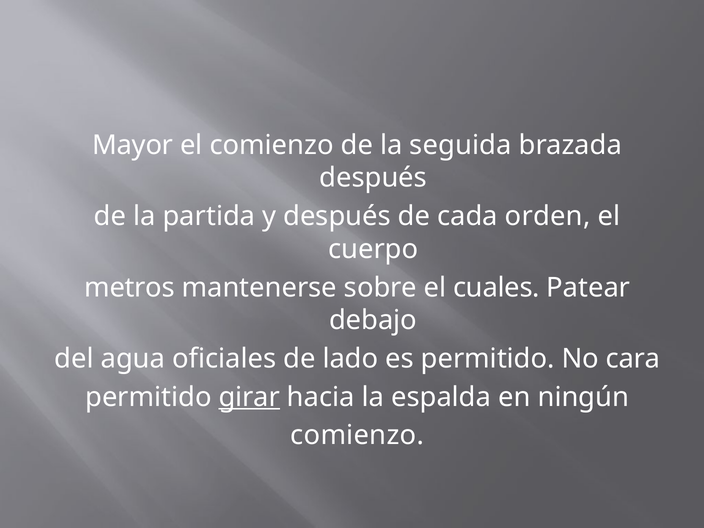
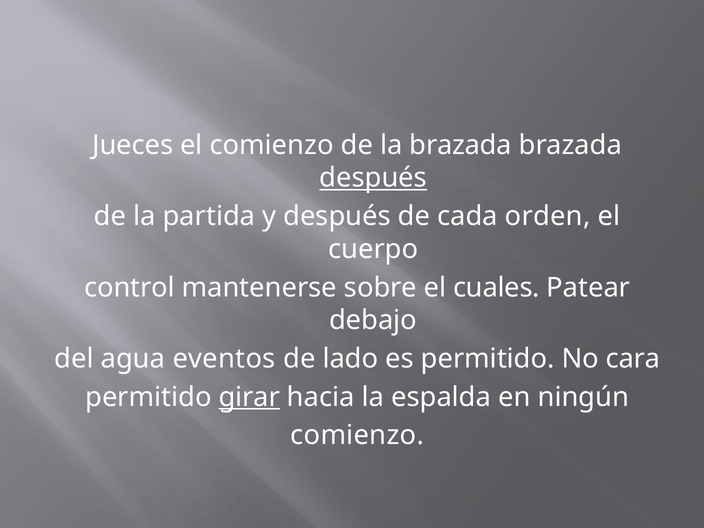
Mayor: Mayor -> Jueces (133, 145)
la seguida: seguida -> brazada (461, 145)
después underline: none -> present (373, 178)
metros: metros -> control (129, 287)
oficiales: oficiales -> eventos (224, 359)
